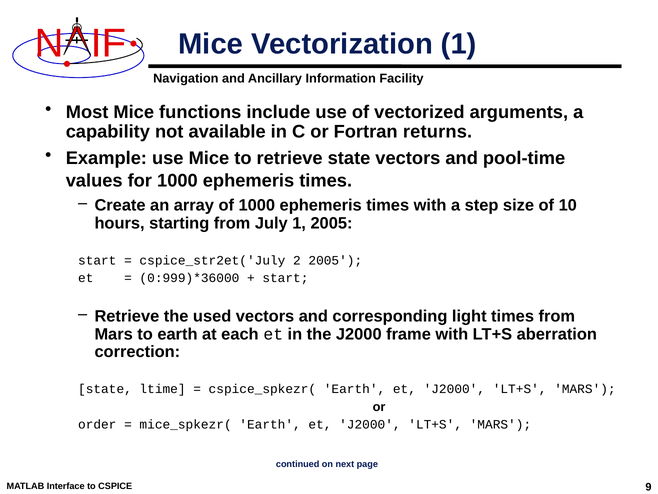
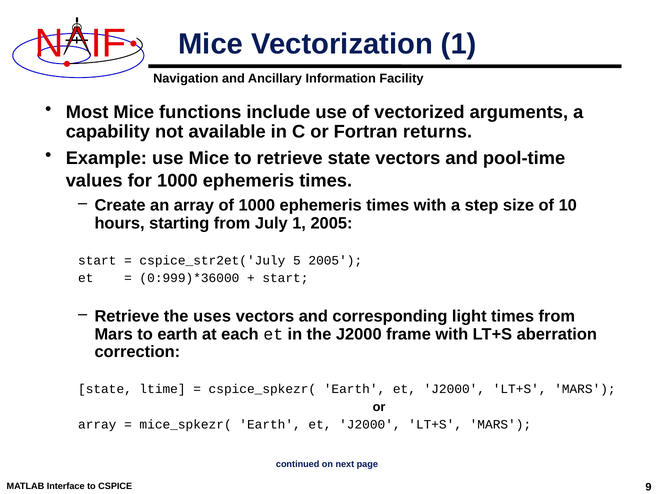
2: 2 -> 5 (297, 260)
used: used -> uses (212, 316)
order: order -> array (97, 424)
